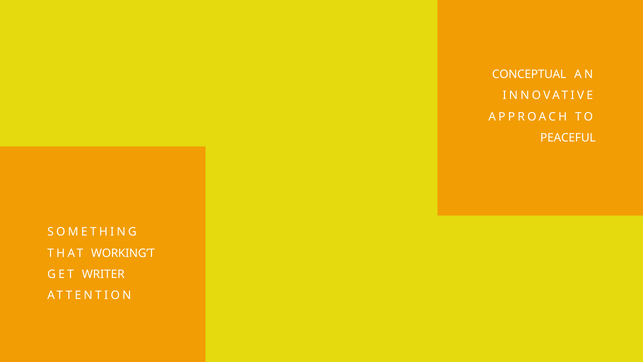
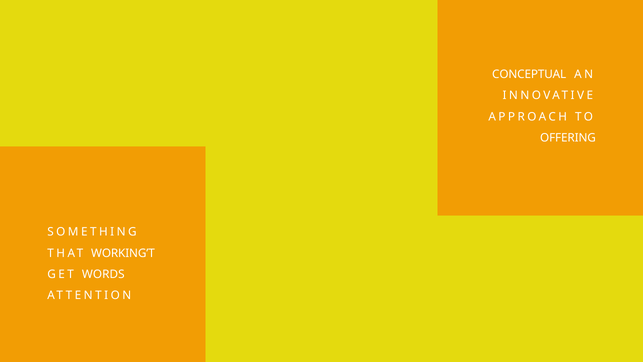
PEACEFUL: PEACEFUL -> OFFERING (568, 138)
WRITER: WRITER -> WORDS (103, 274)
